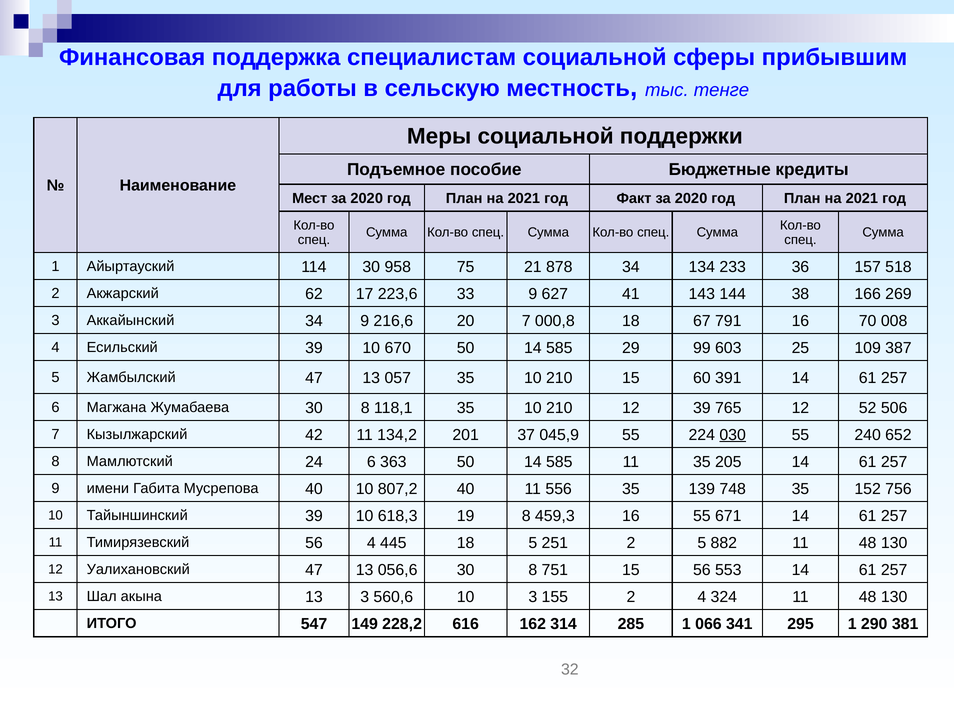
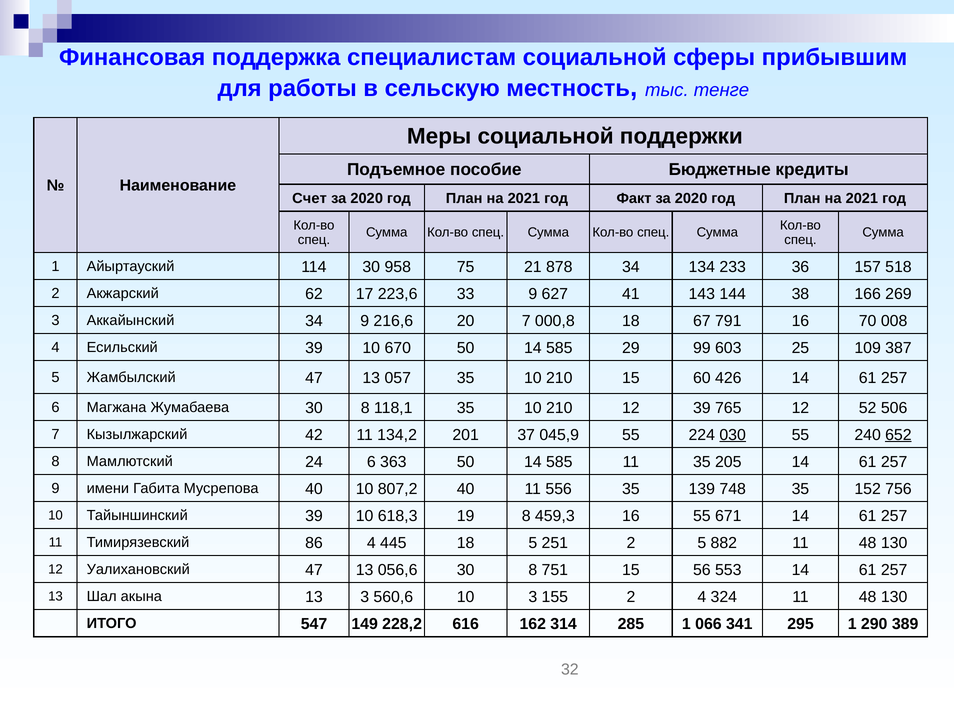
Мест: Мест -> Счет (310, 198)
391: 391 -> 426 (728, 378)
652 underline: none -> present (898, 434)
Тимирязевский 56: 56 -> 86 (314, 543)
381: 381 -> 389 (905, 624)
